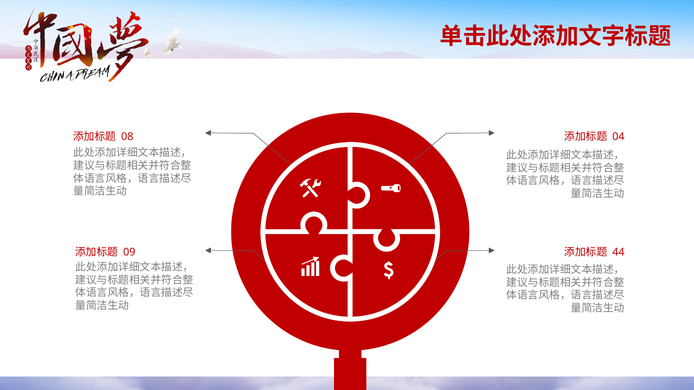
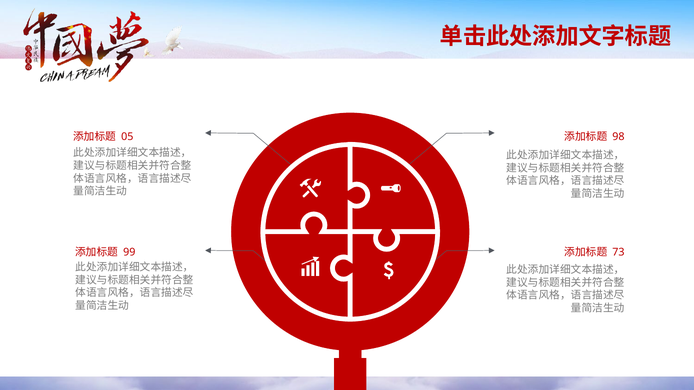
08: 08 -> 05 (127, 137)
04: 04 -> 98 (618, 137)
09: 09 -> 99 (129, 253)
44: 44 -> 73 (618, 253)
